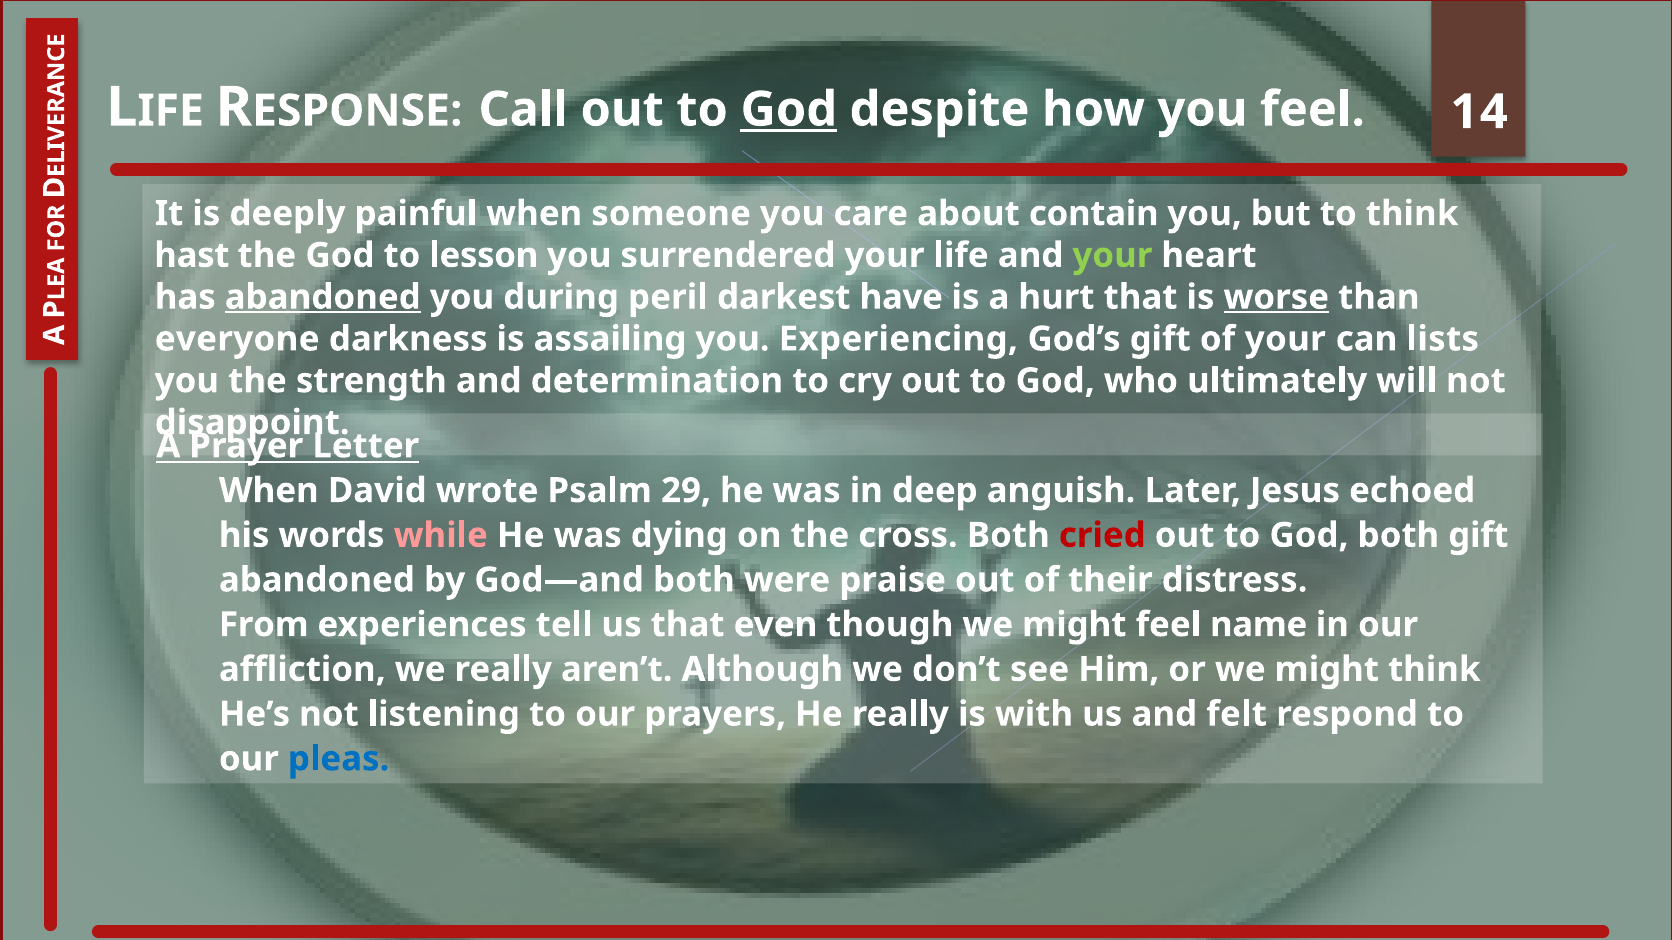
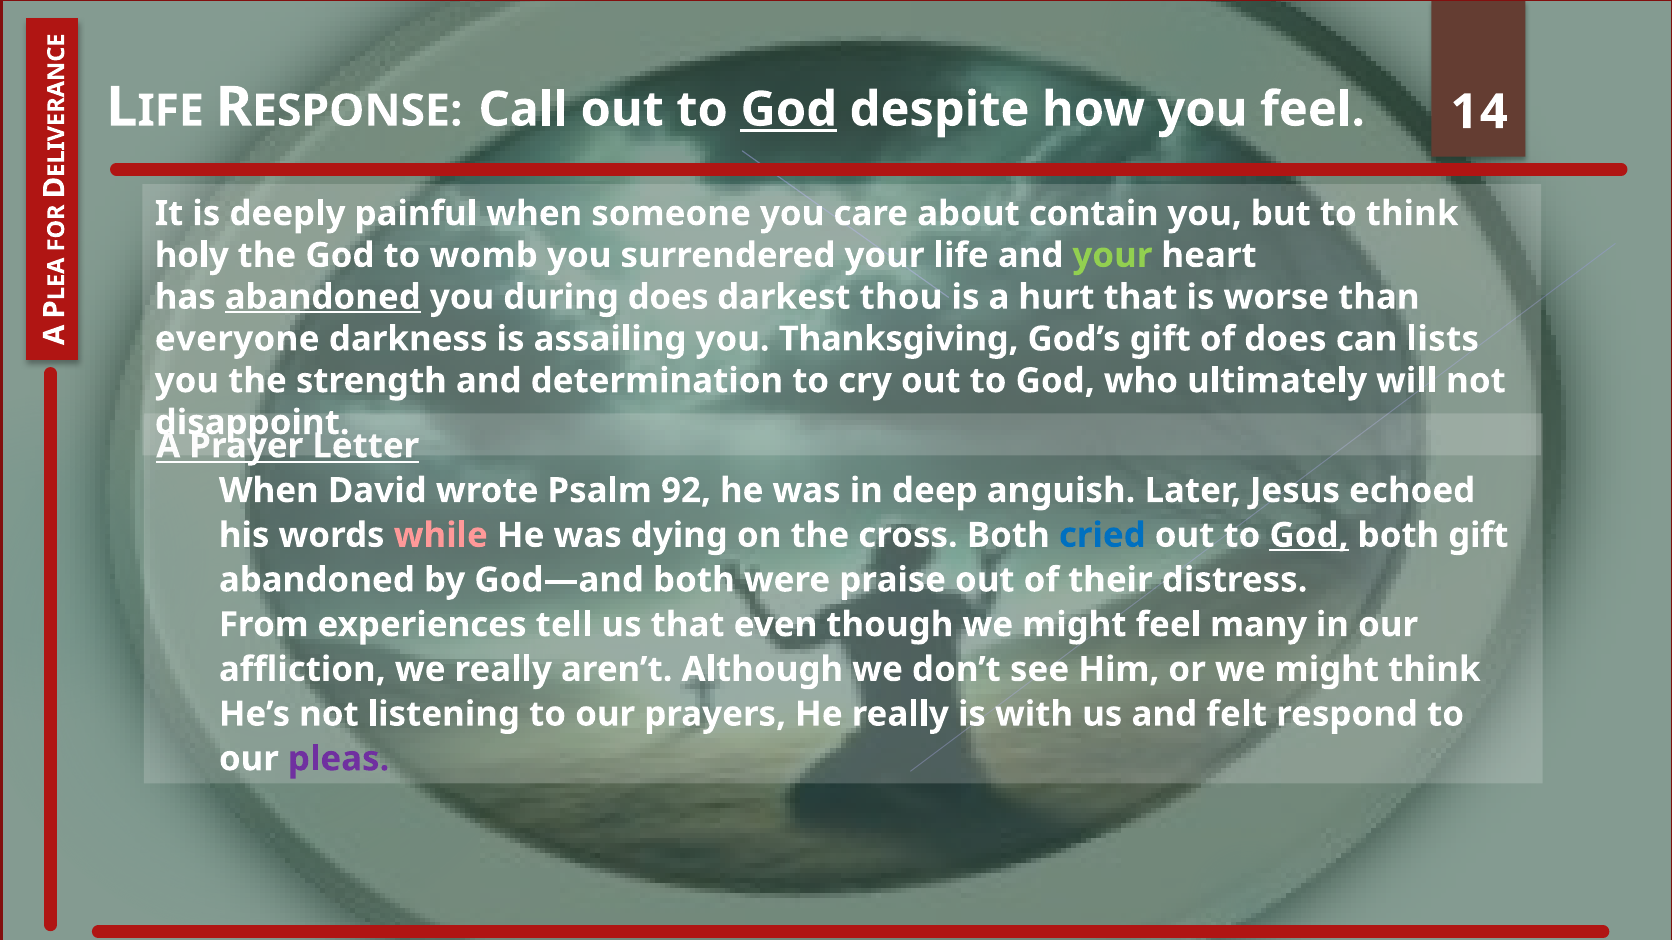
hast: hast -> holy (192, 256)
lesson: lesson -> womb (484, 256)
during peril: peril -> does (668, 297)
have: have -> thou (901, 297)
worse underline: present -> none (1276, 297)
Experiencing: Experiencing -> Thanksgiving (899, 339)
of your: your -> does (1285, 339)
29: 29 -> 92 (686, 491)
cried colour: red -> blue (1102, 536)
God underline: none -> present (1309, 536)
name: name -> many (1259, 625)
pleas colour: blue -> purple (339, 759)
